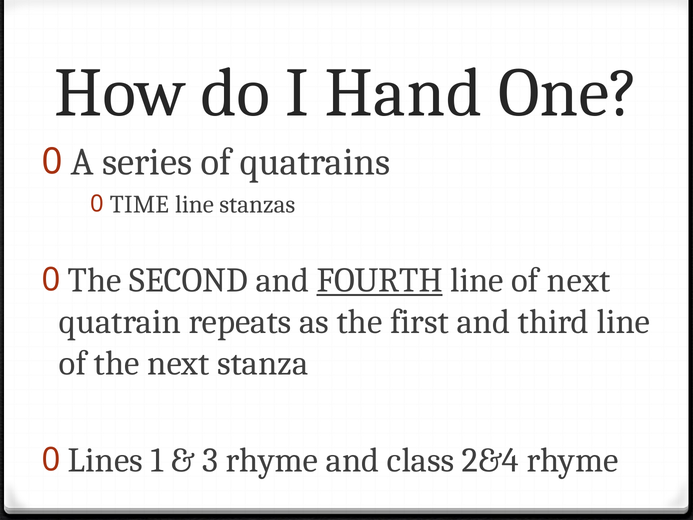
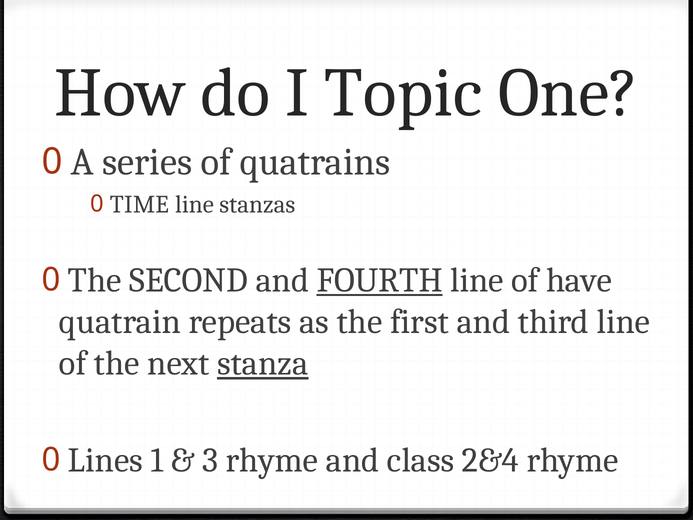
Hand: Hand -> Topic (403, 93)
of next: next -> have (579, 280)
stanza underline: none -> present (263, 363)
